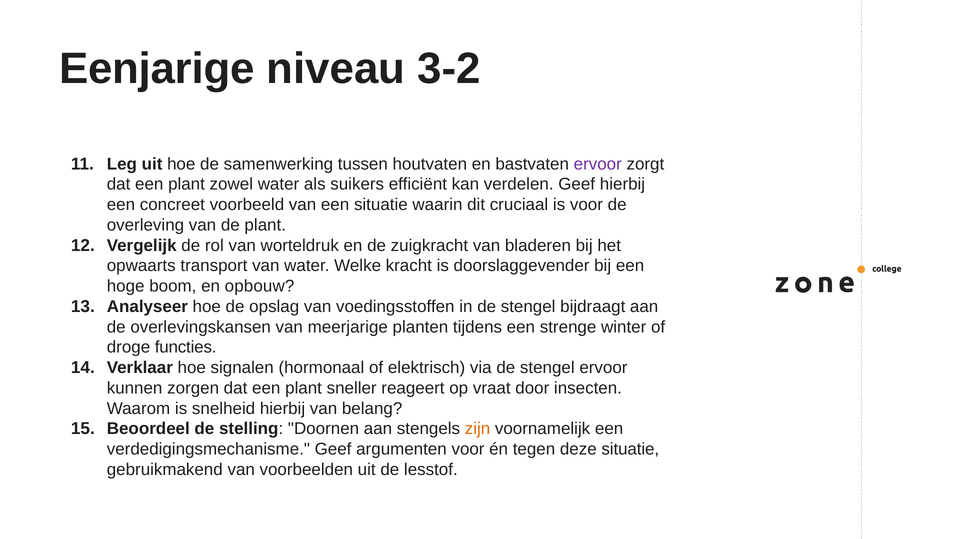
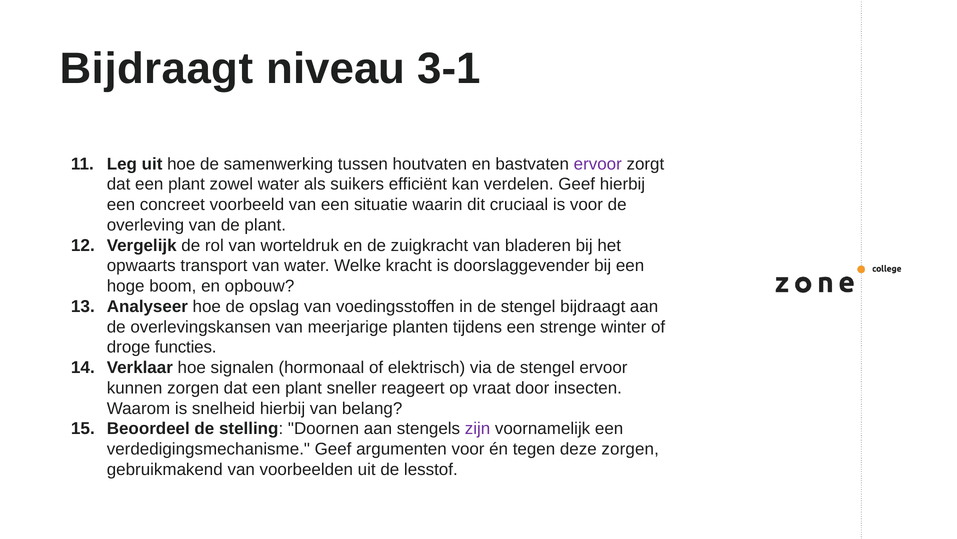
Eenjarige: Eenjarige -> Bijdraagt (157, 69)
3-2: 3-2 -> 3-1 (449, 69)
zijn colour: orange -> purple (478, 428)
deze situatie: situatie -> zorgen (630, 449)
